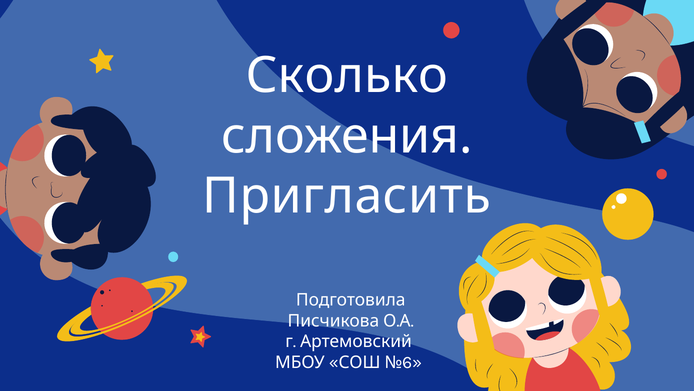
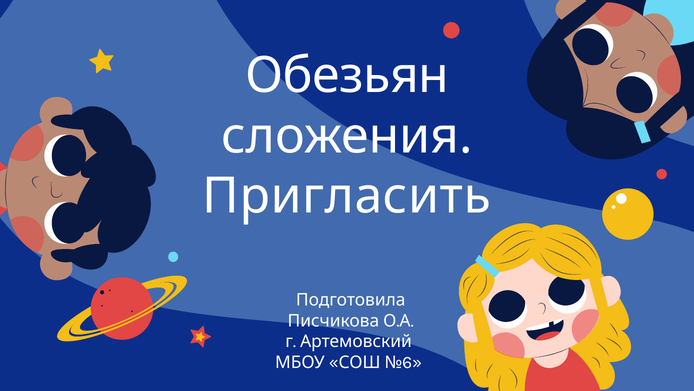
Сколько: Сколько -> Обезьян (347, 76)
